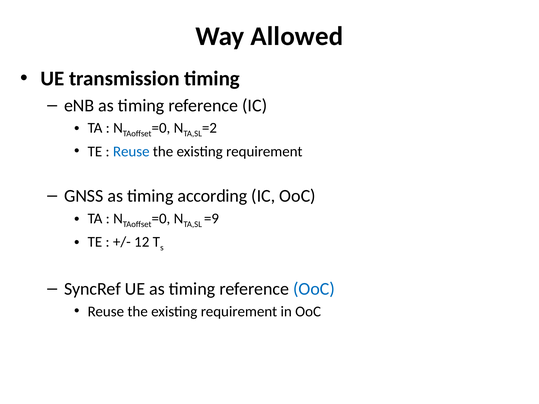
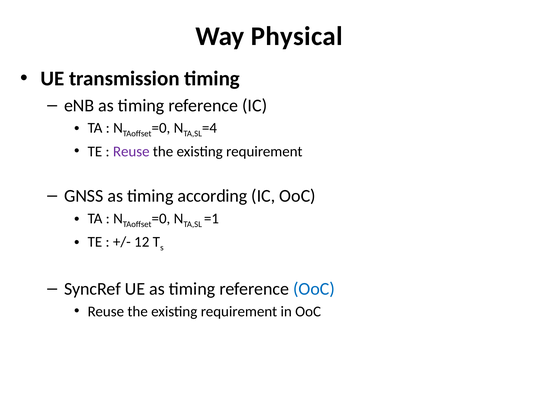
Allowed: Allowed -> Physical (297, 36)
=2: =2 -> =4 (209, 128)
Reuse colour: blue -> purple (131, 152)
=9: =9 -> =1 (211, 219)
